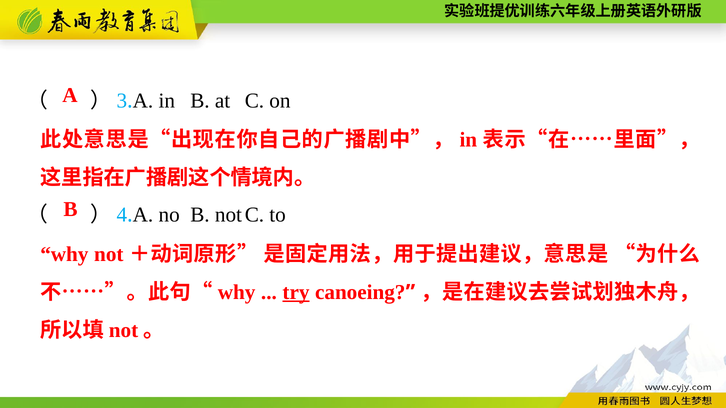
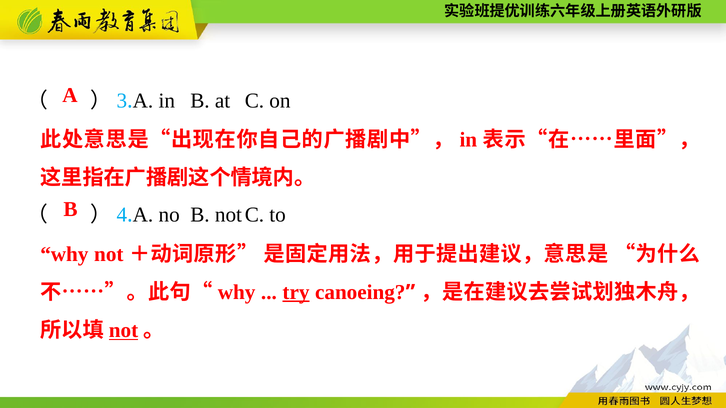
not underline: none -> present (124, 331)
